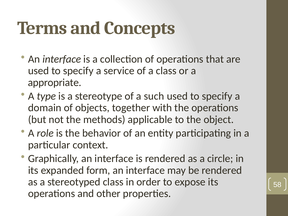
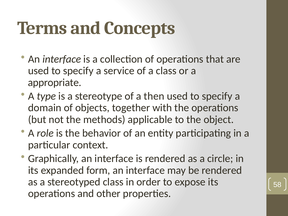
such: such -> then (154, 96)
